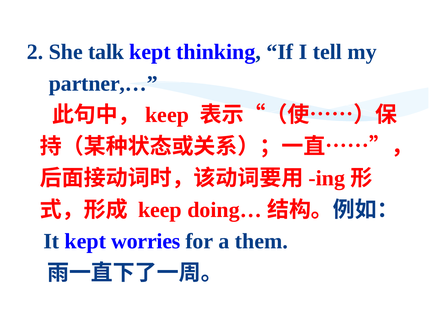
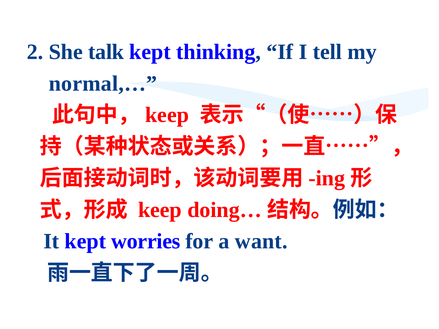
partner,…: partner,… -> normal,… (103, 84)
them: them -> want (261, 242)
